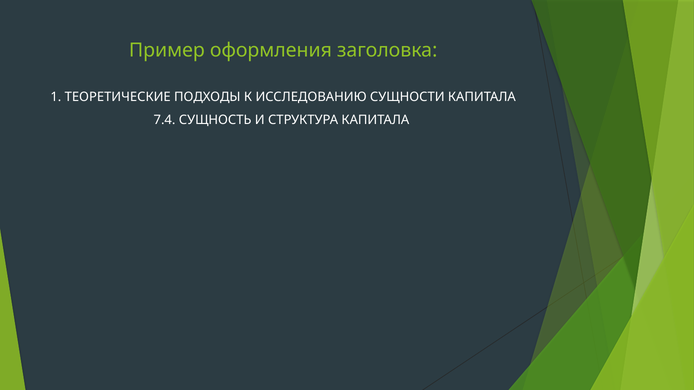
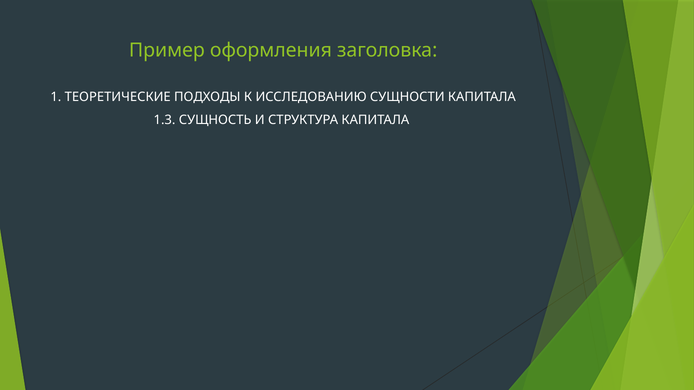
7.4: 7.4 -> 1.3 (165, 120)
